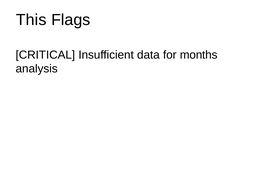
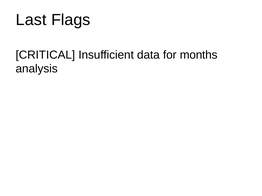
This: This -> Last (31, 20)
